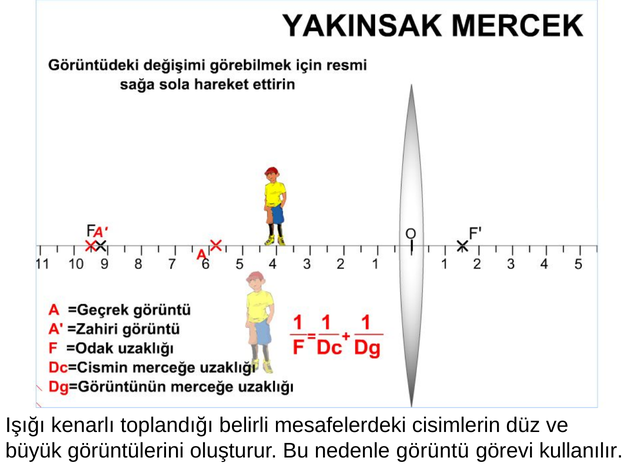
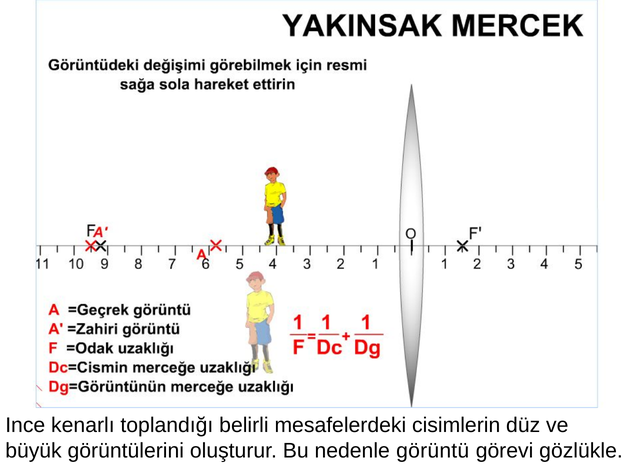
Işığı: Işığı -> Ince (25, 425)
kullanılır: kullanılır -> gözlükle (581, 451)
